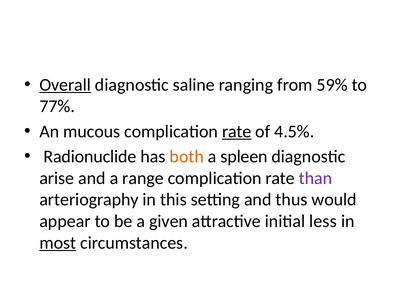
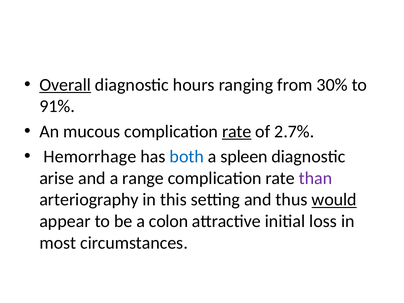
saline: saline -> hours (194, 85)
59%: 59% -> 30% (332, 85)
77%: 77% -> 91% (57, 106)
4.5%: 4.5% -> 2.7% (294, 131)
Radionuclide: Radionuclide -> Hemorrhage (90, 157)
both colour: orange -> blue (187, 157)
would underline: none -> present (334, 200)
given: given -> colon (169, 221)
less: less -> loss (323, 221)
most underline: present -> none (58, 243)
